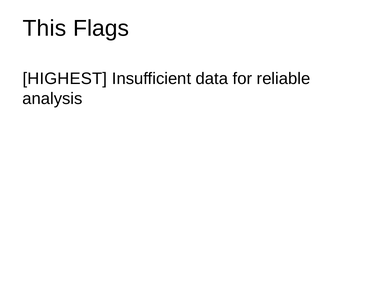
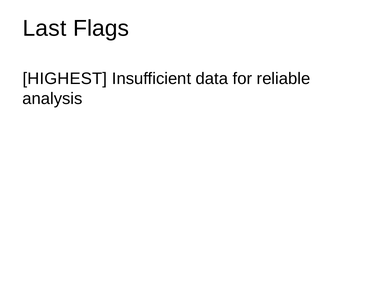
This: This -> Last (44, 28)
